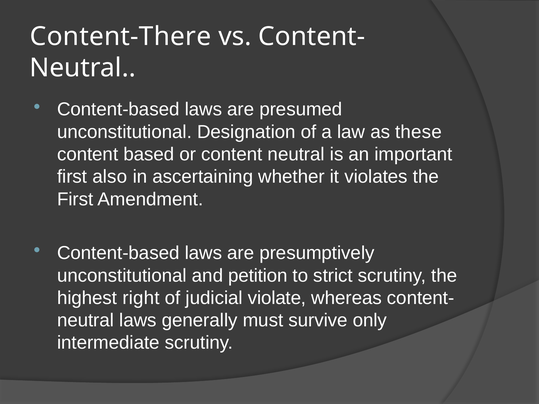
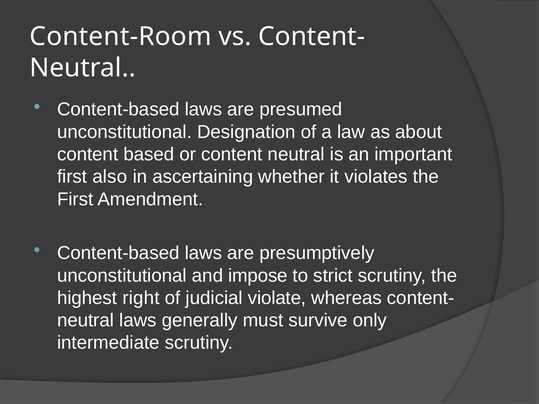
Content-There: Content-There -> Content-Room (121, 36)
these: these -> about (419, 132)
petition: petition -> impose (258, 276)
